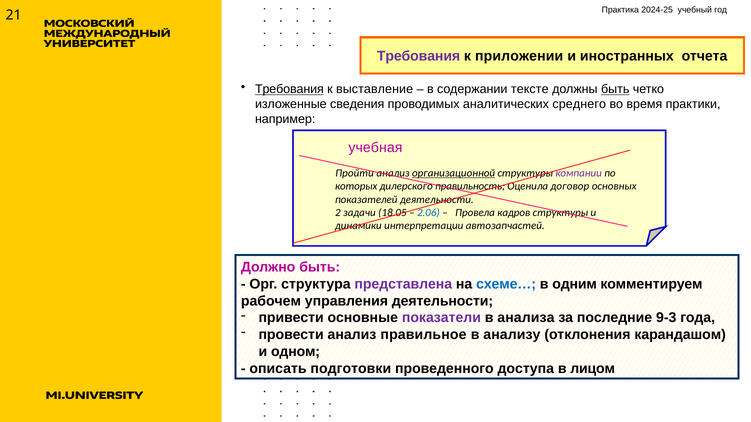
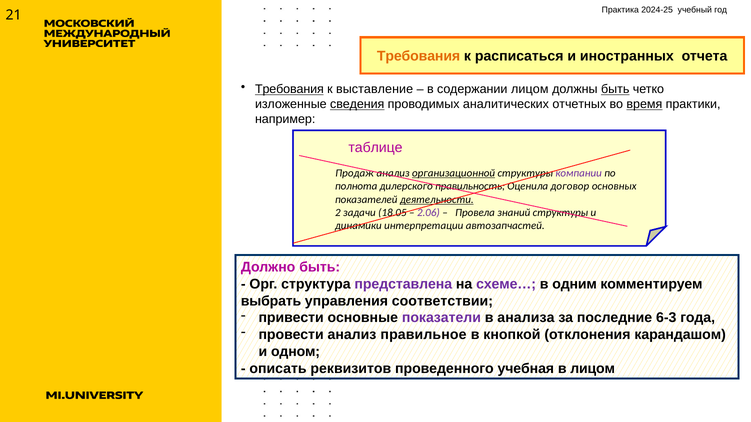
Требования colour: purple -> orange (419, 56)
приложении: приложении -> расписаться (519, 56)
содержании тексте: тексте -> лицом (530, 89)
сведения underline: none -> present (357, 104)
среднего: среднего -> отчетных (579, 104)
время underline: none -> present (644, 104)
учебная: учебная -> таблице (375, 148)
Пройти: Пройти -> Продаж (355, 173)
которых: которых -> полнота (356, 186)
деятельности underline: none -> present (437, 200)
2.06 colour: blue -> purple (428, 213)
кадров: кадров -> знаний (514, 213)
схеме… colour: blue -> purple (506, 284)
рабочем: рабочем -> выбрать (271, 301)
управления деятельности: деятельности -> соответствии (442, 301)
9-3: 9-3 -> 6-3 (666, 318)
анализу: анализу -> кнопкой (512, 335)
подготовки: подготовки -> реквизитов (351, 369)
доступа: доступа -> учебная (526, 369)
